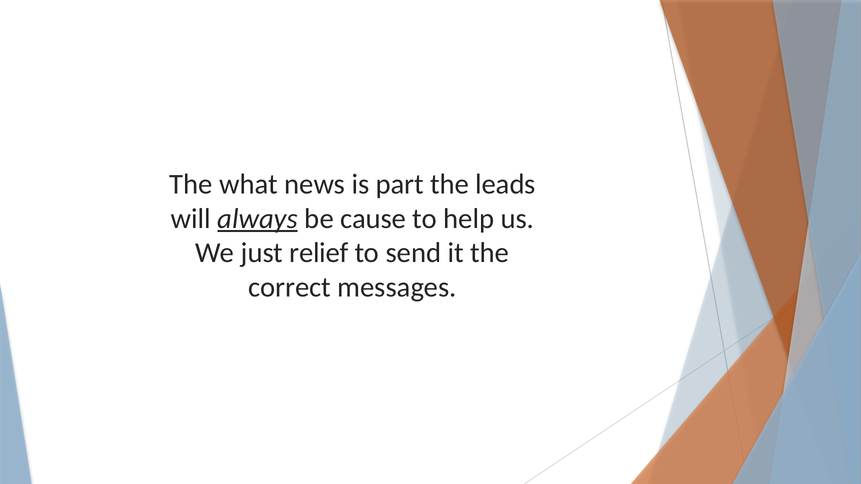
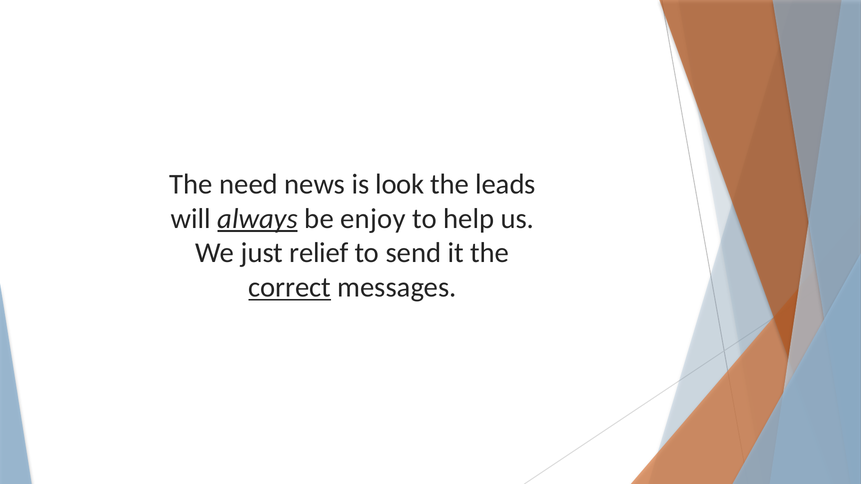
what: what -> need (249, 184)
part: part -> look (400, 184)
cause: cause -> enjoy (373, 219)
correct underline: none -> present (290, 288)
